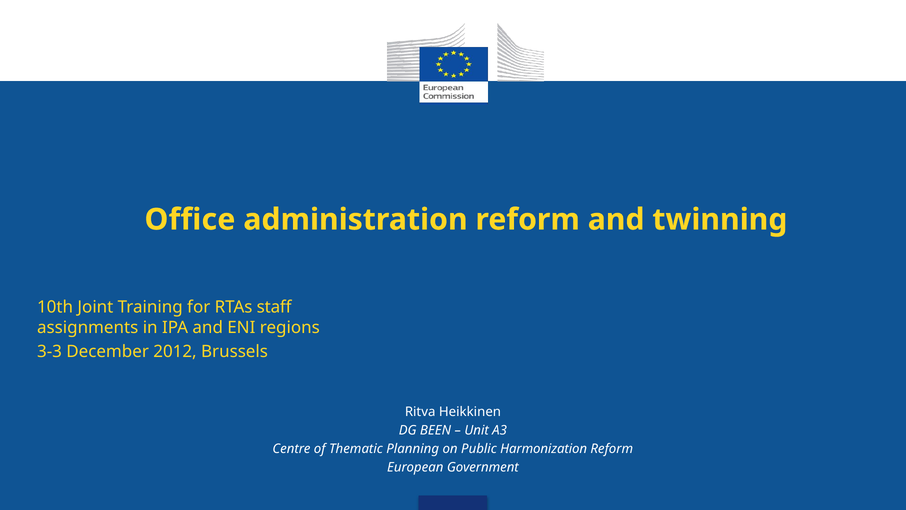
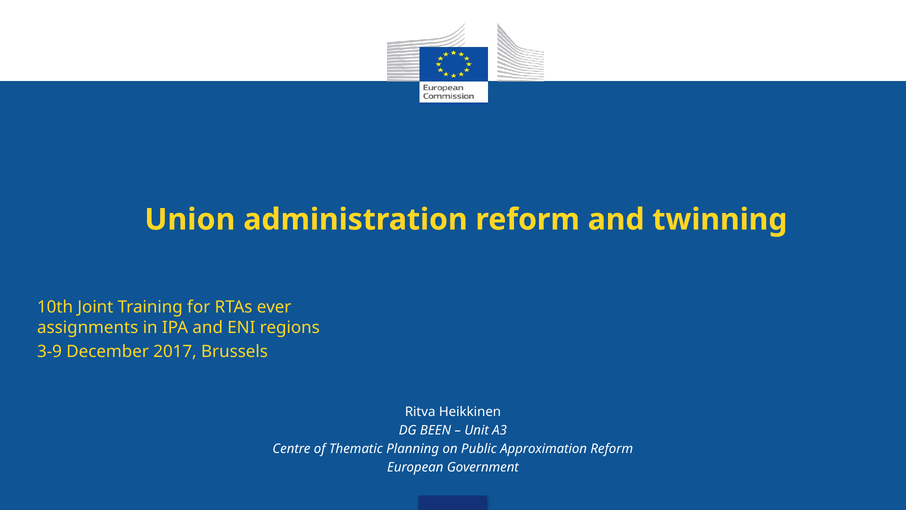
Office: Office -> Union (190, 219)
staff: staff -> ever (274, 307)
3-3: 3-3 -> 3-9 (50, 351)
2012: 2012 -> 2017 (175, 351)
Harmonization: Harmonization -> Approximation (544, 449)
